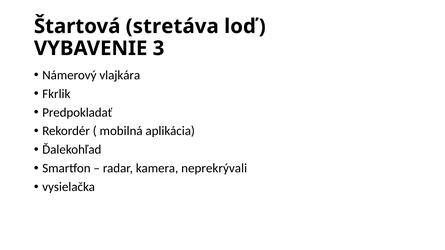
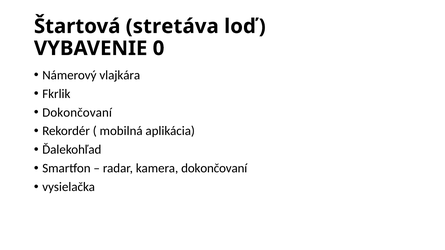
3: 3 -> 0 (159, 48)
Predpokladať: Predpokladať -> Dokončovaní (77, 113)
kamera neprekrývali: neprekrývali -> dokončovaní (214, 169)
